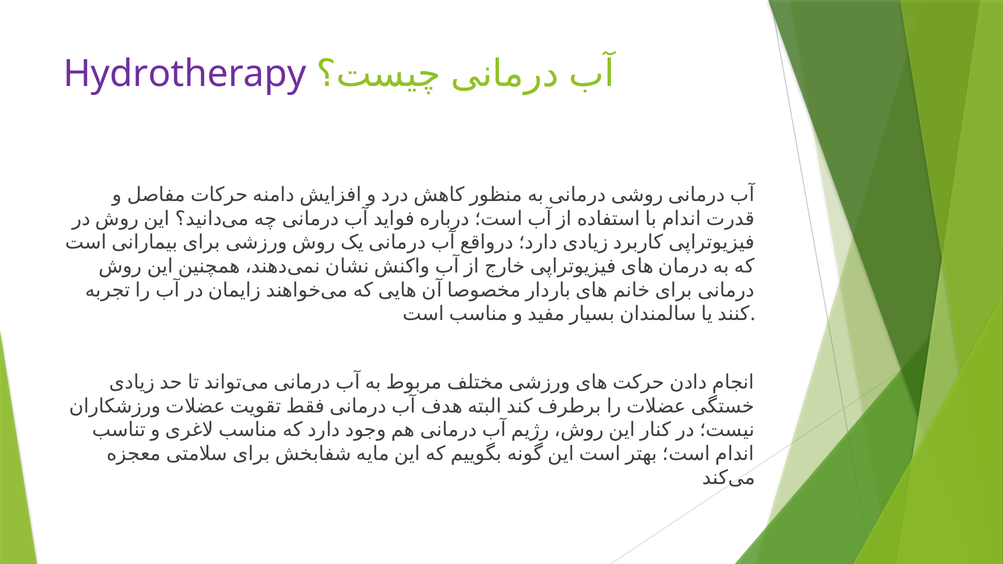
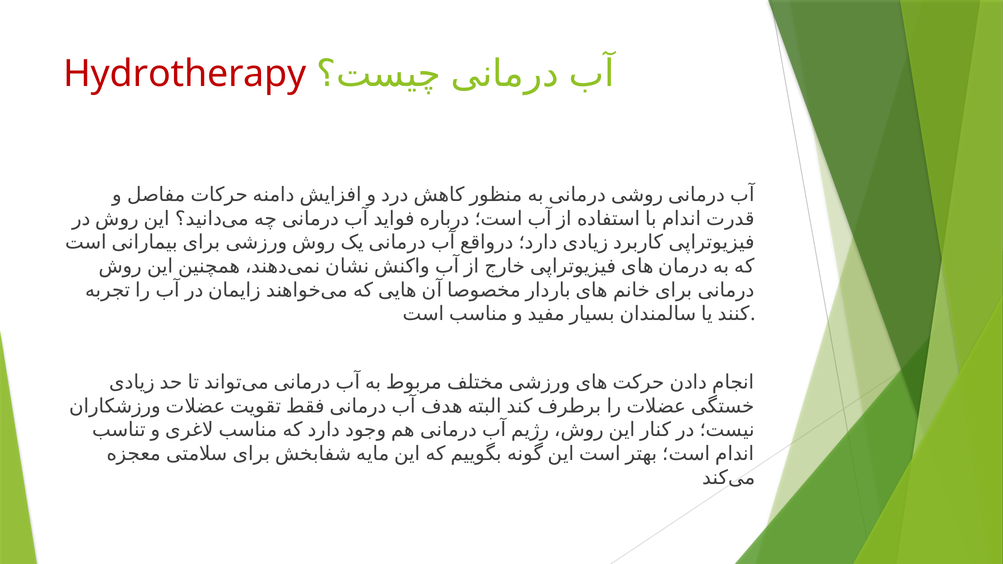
Hydrotherapy colour: purple -> red (185, 74)
